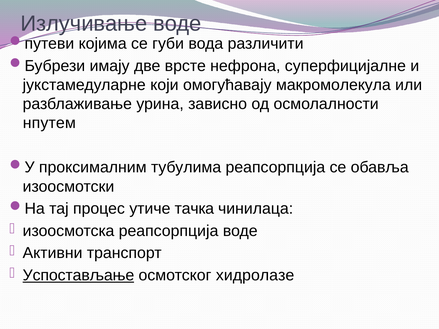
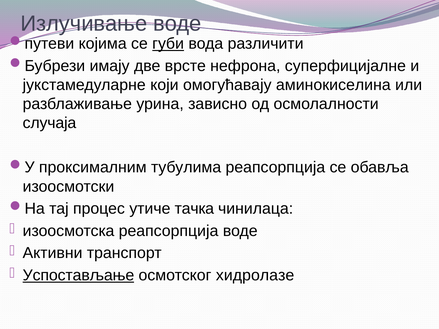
губи underline: none -> present (168, 44)
макромолекула: макромолекула -> аминокиселина (333, 85)
нпутем: нпутем -> случаја (49, 123)
